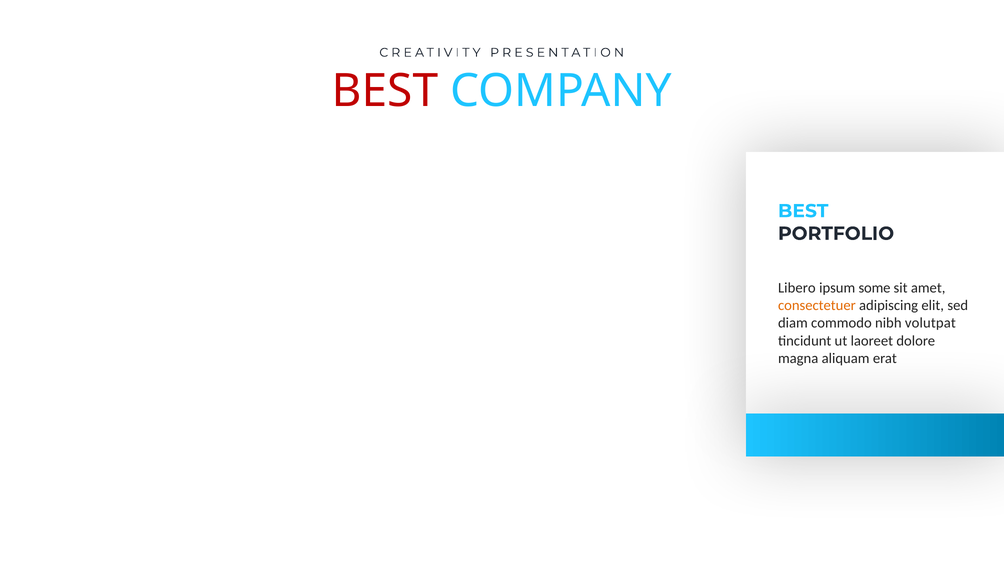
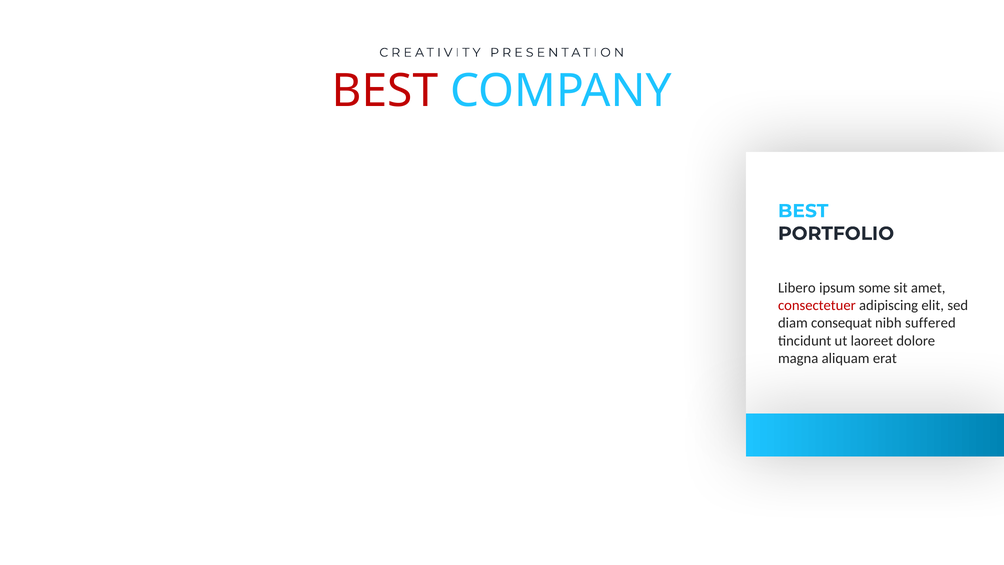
consectetuer colour: orange -> red (817, 305)
commodo: commodo -> consequat (842, 323)
volutpat: volutpat -> suffered (930, 323)
